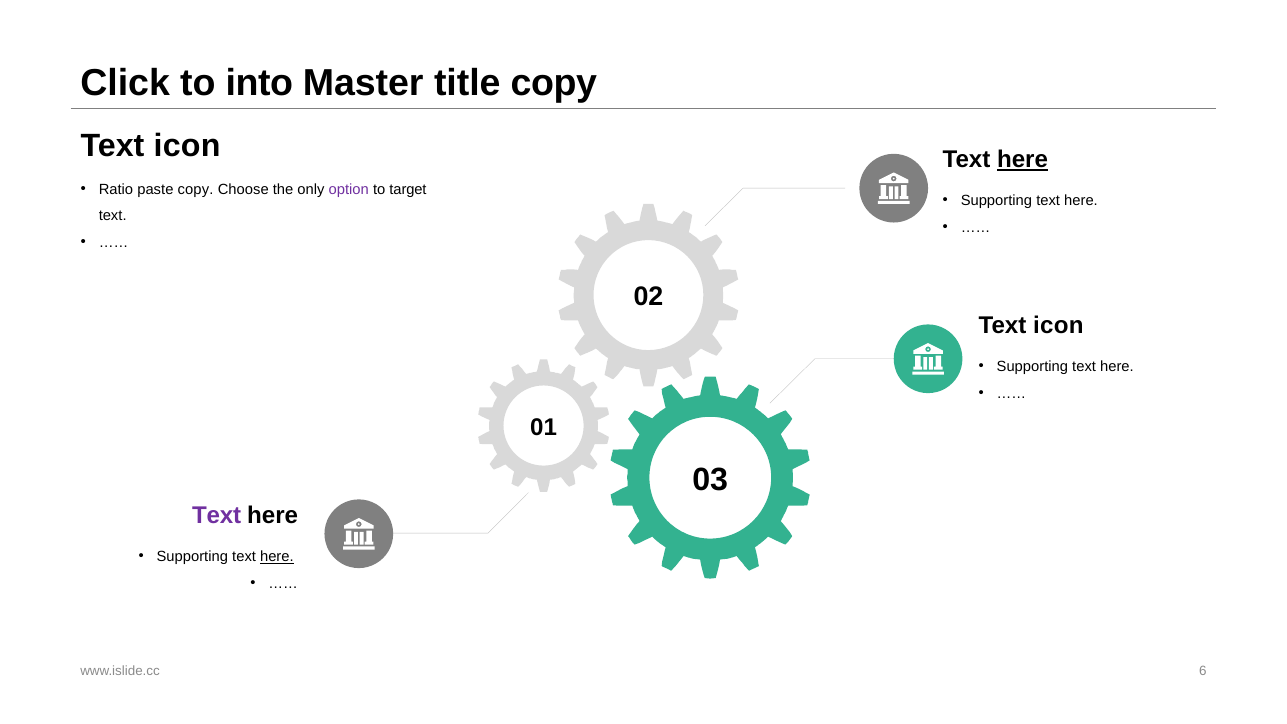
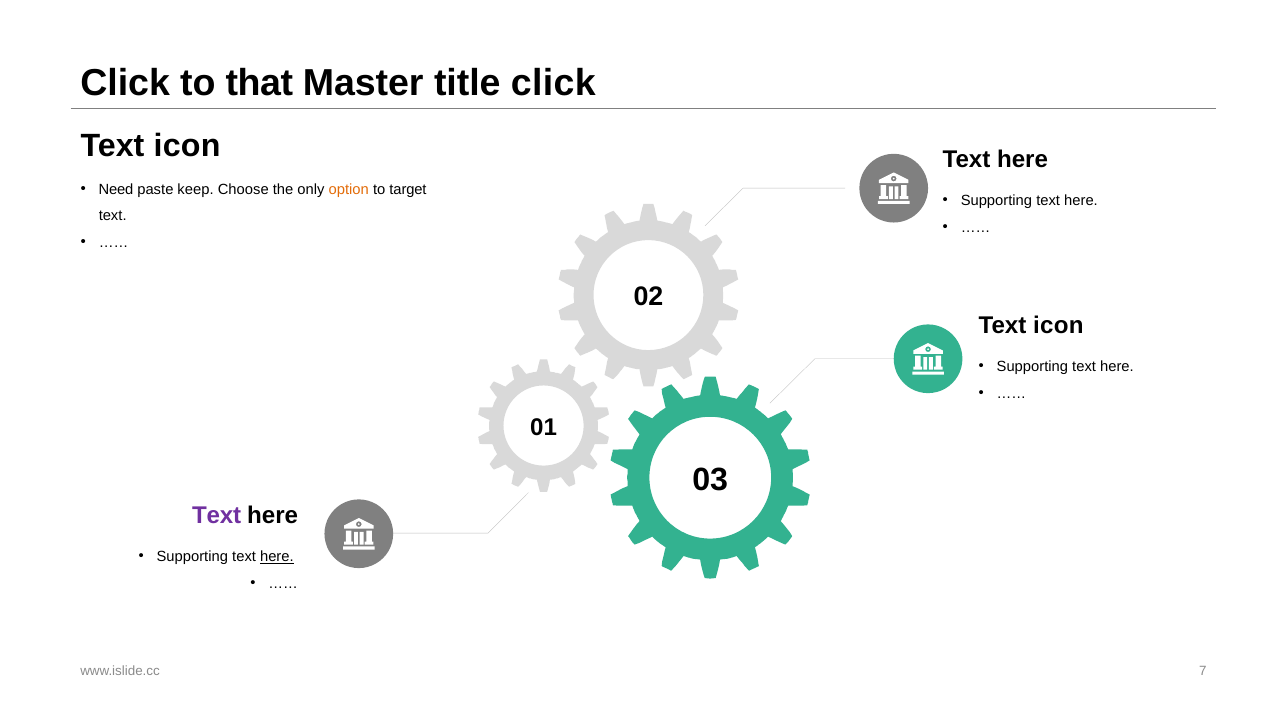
into: into -> that (259, 83)
title copy: copy -> click (553, 83)
here underline: present -> none (1023, 160)
Ratio: Ratio -> Need (116, 189)
paste copy: copy -> keep (196, 189)
option colour: purple -> orange (349, 189)
6: 6 -> 7 (1203, 671)
